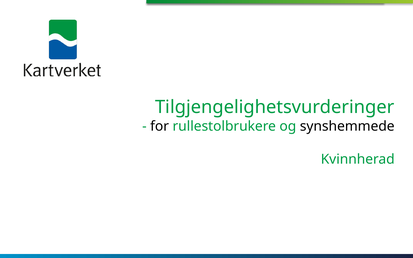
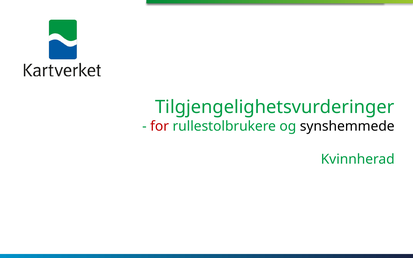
for colour: black -> red (160, 126)
